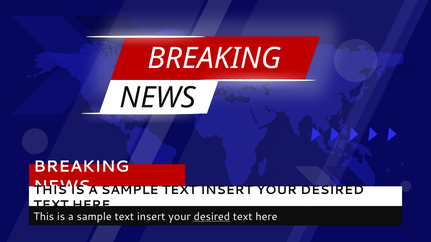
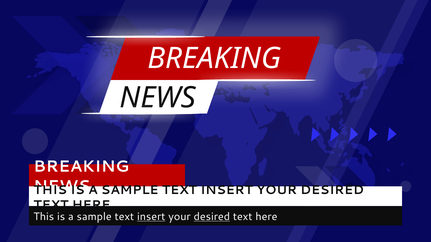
insert underline: none -> present (151, 217)
